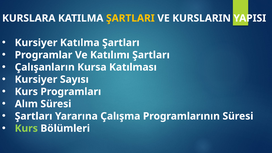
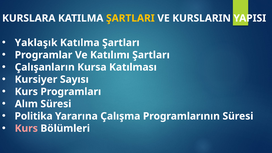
Kursiyer: Kursiyer -> Yaklaşık (36, 43)
Şartları: Şartları -> Politika (34, 116)
Kurs colour: light green -> pink (26, 128)
